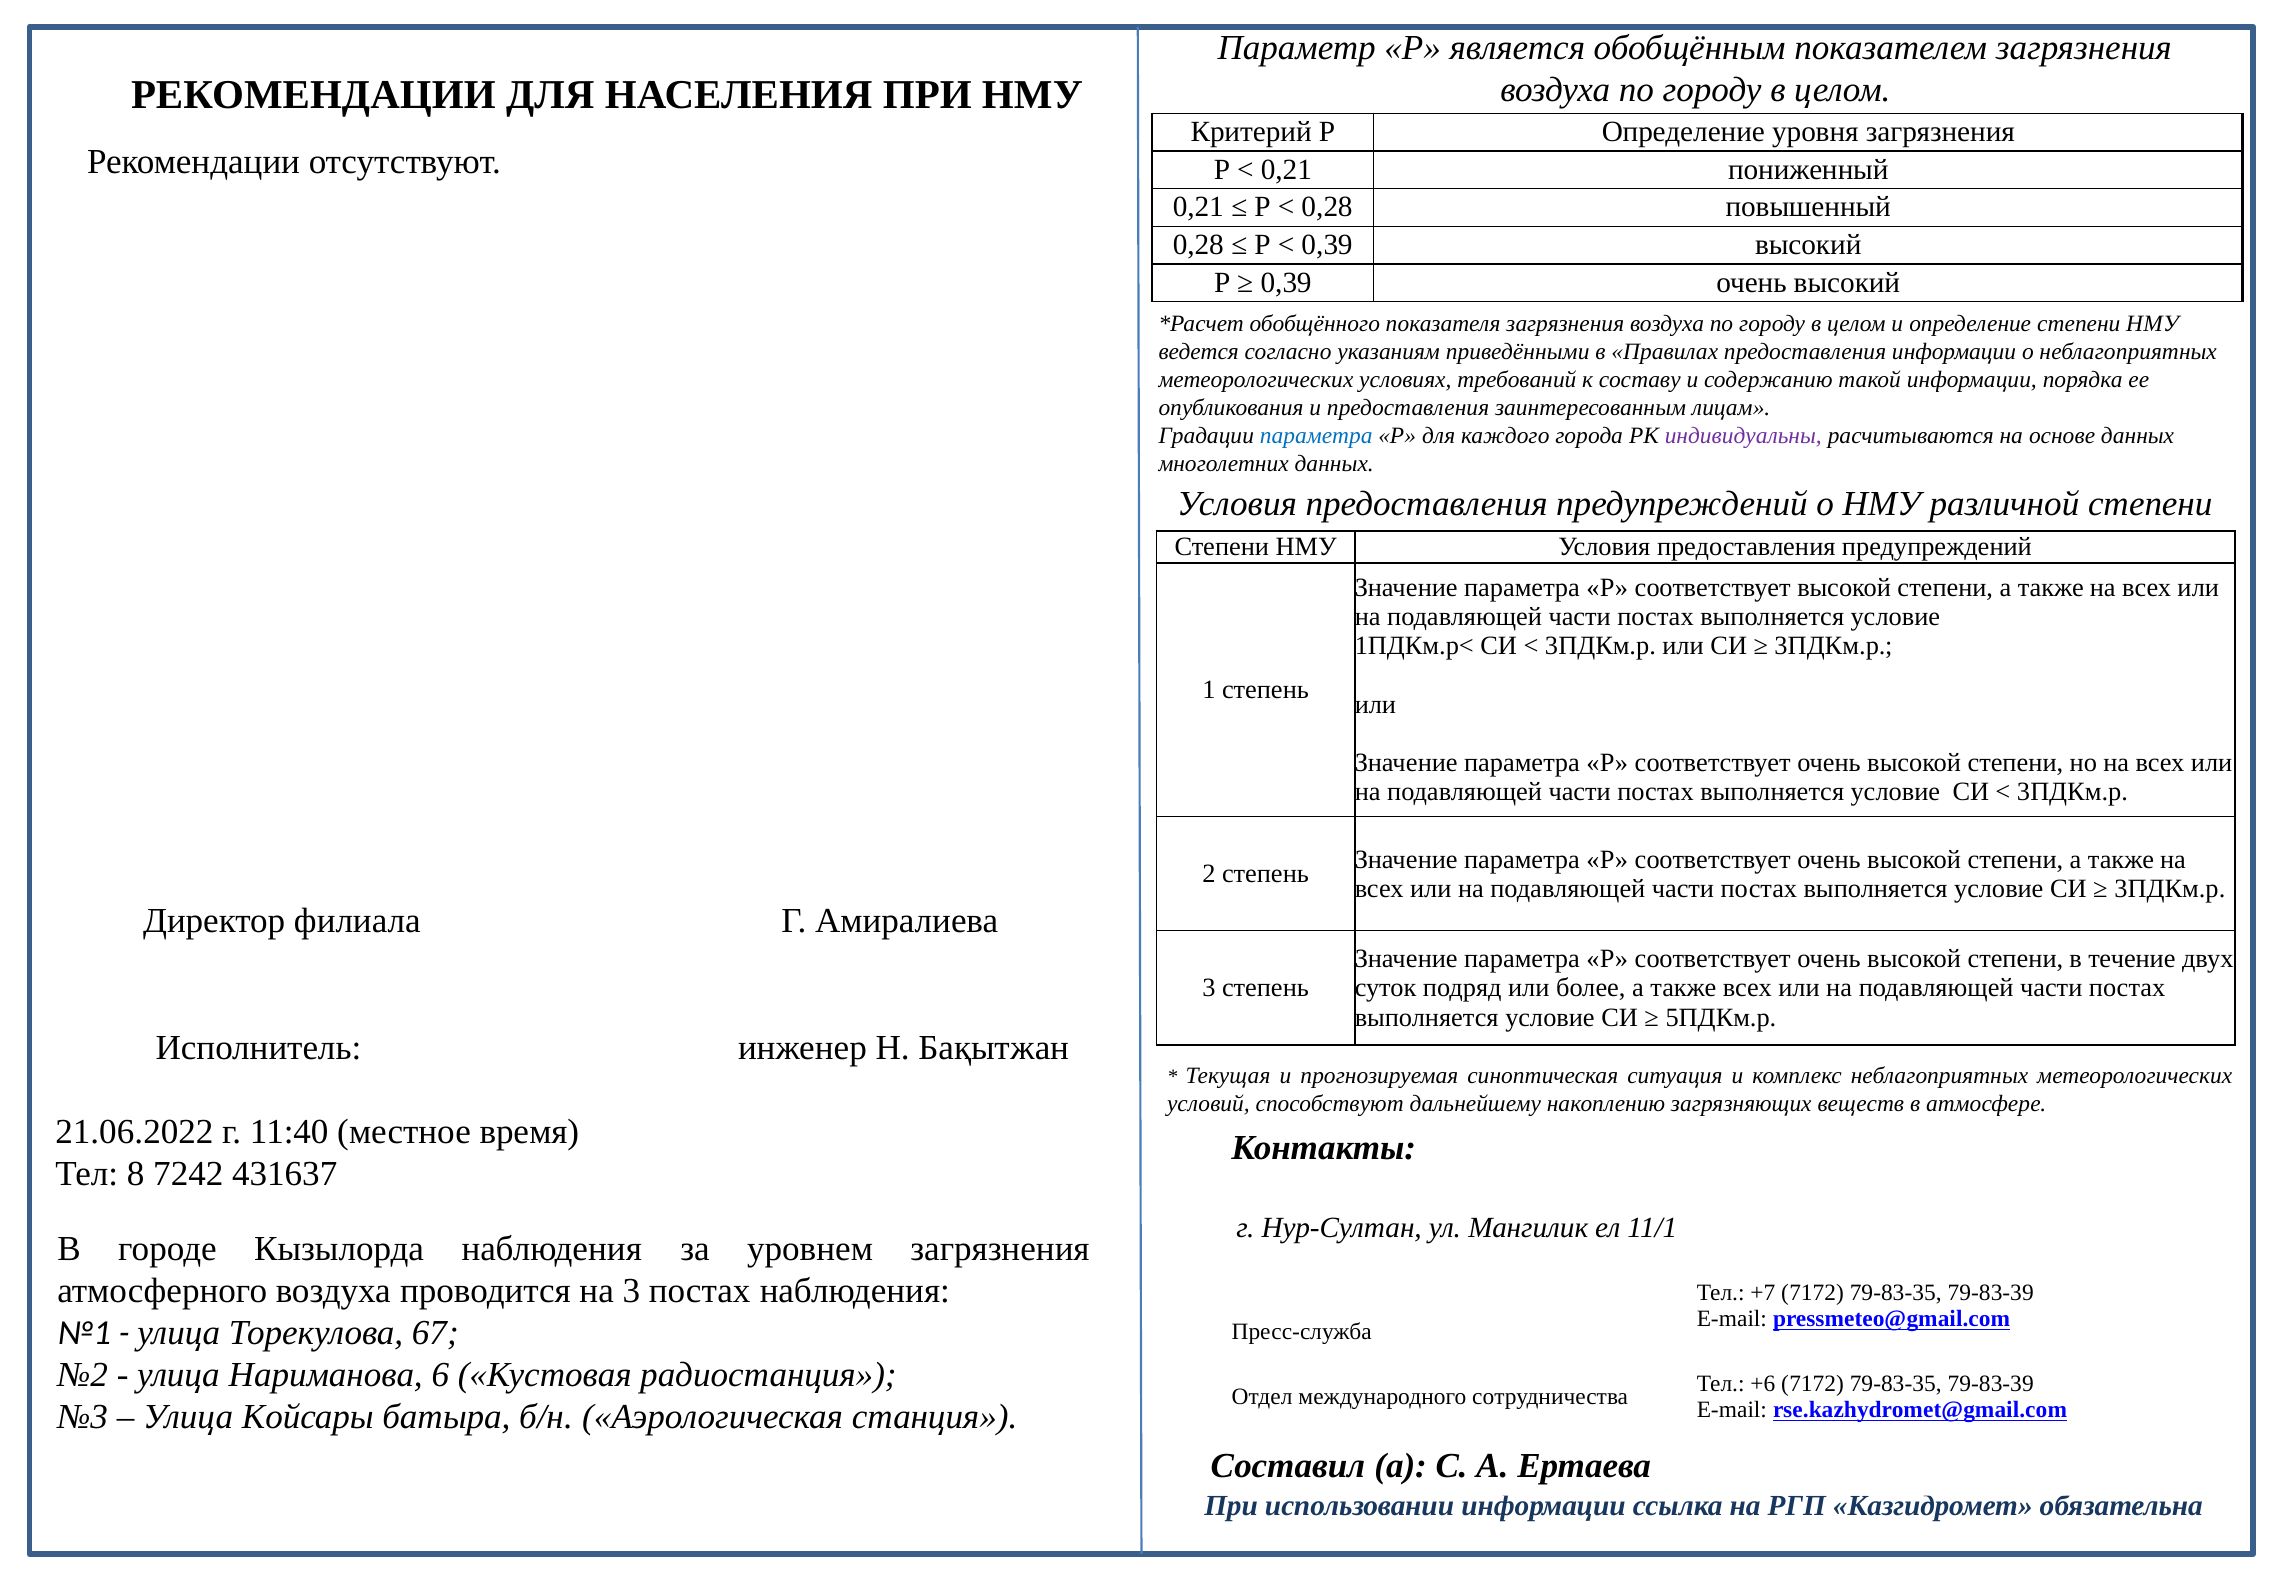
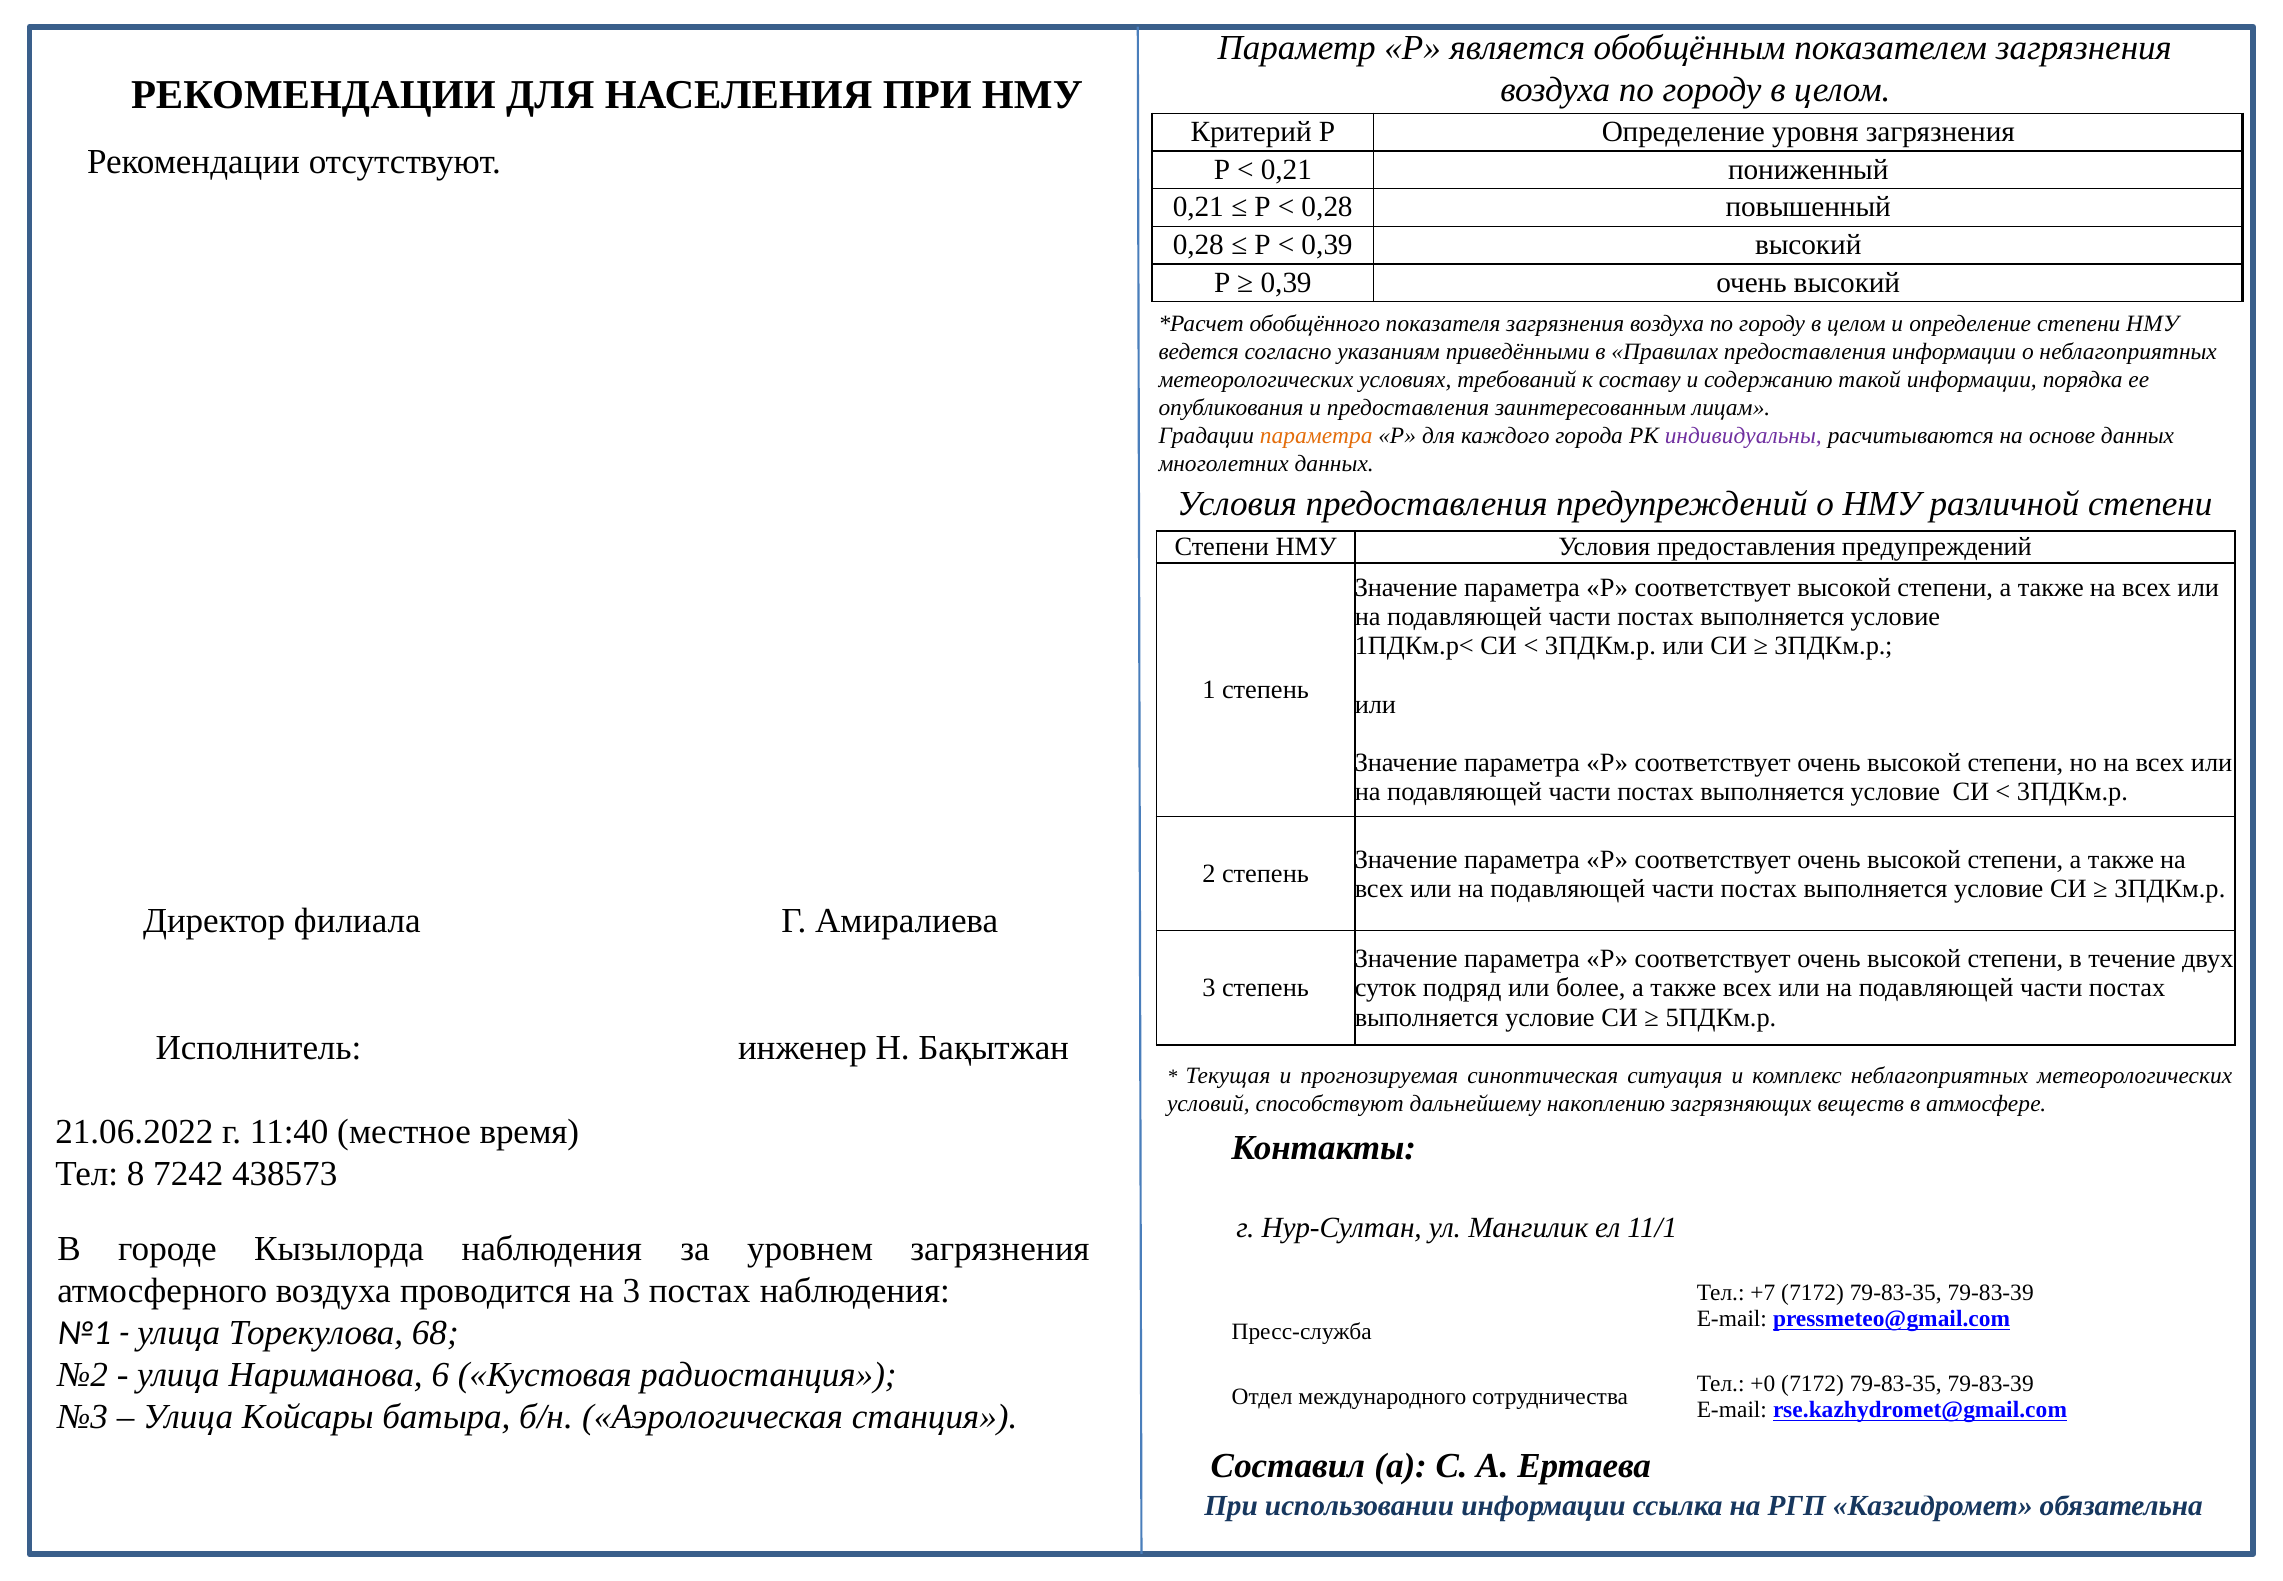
параметра colour: blue -> orange (1316, 436)
431637: 431637 -> 438573 (285, 1174)
67: 67 -> 68 (435, 1333)
+6: +6 -> +0 (1763, 1384)
